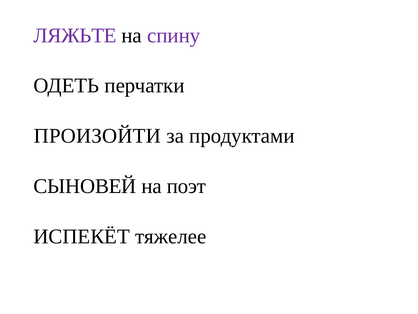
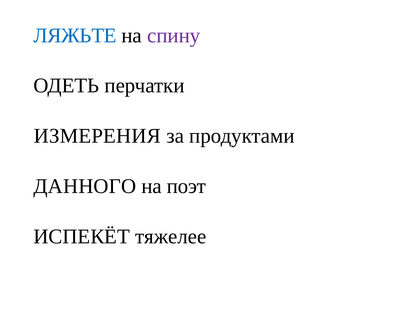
ЛЯЖЬТЕ colour: purple -> blue (75, 35)
ПРОИЗОЙТИ: ПРОИЗОЙТИ -> ИЗМЕРЕНИЯ (97, 136)
СЫНОВЕЙ: СЫНОВЕЙ -> ДАННОГО (85, 186)
